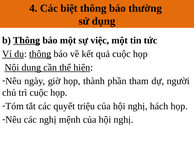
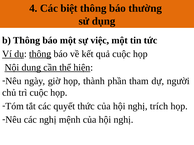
Thông underline: present -> none (27, 41)
triệu: triệu -> thức (86, 106)
hách: hách -> trích (159, 106)
